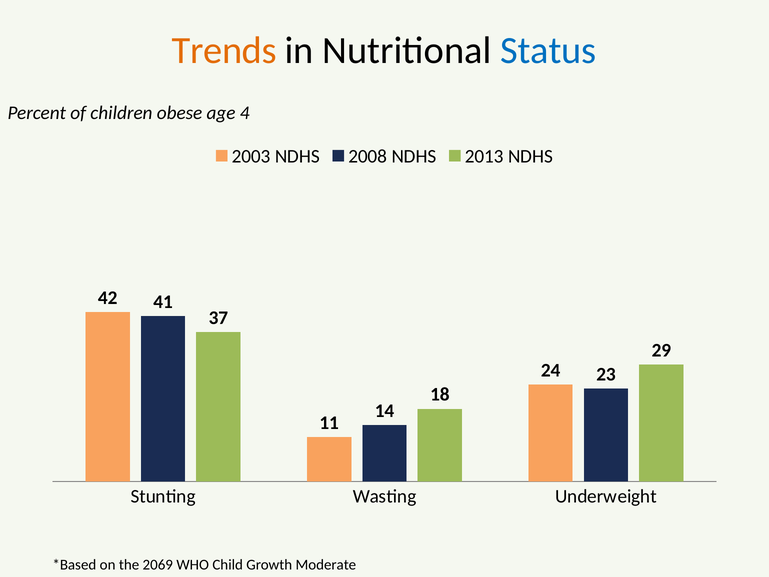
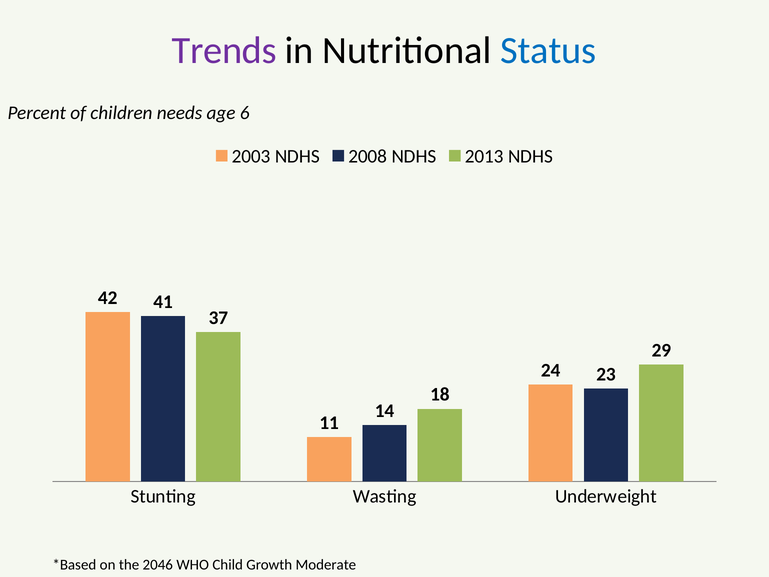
Trends colour: orange -> purple (224, 51)
obese: obese -> needs (180, 113)
4: 4 -> 6 (245, 113)
2069: 2069 -> 2046 (158, 565)
